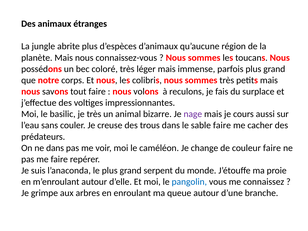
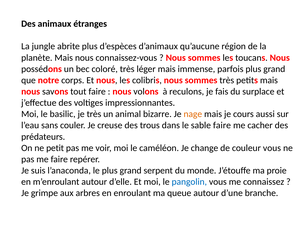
nage colour: purple -> orange (193, 114)
ne dans: dans -> petit (55, 148)
couleur faire: faire -> vous (272, 148)
